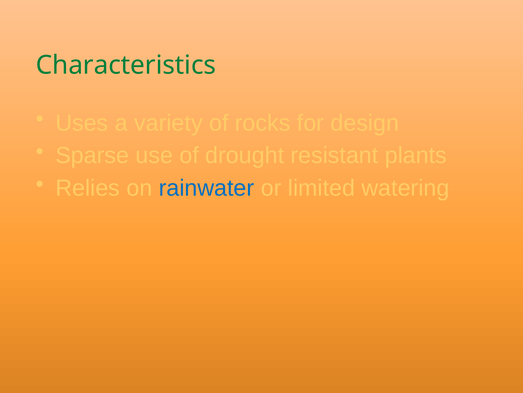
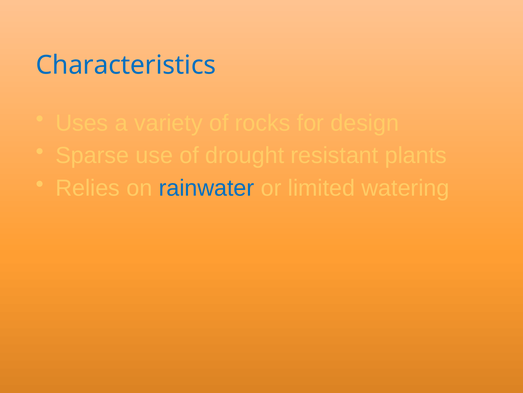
Characteristics colour: green -> blue (126, 65)
